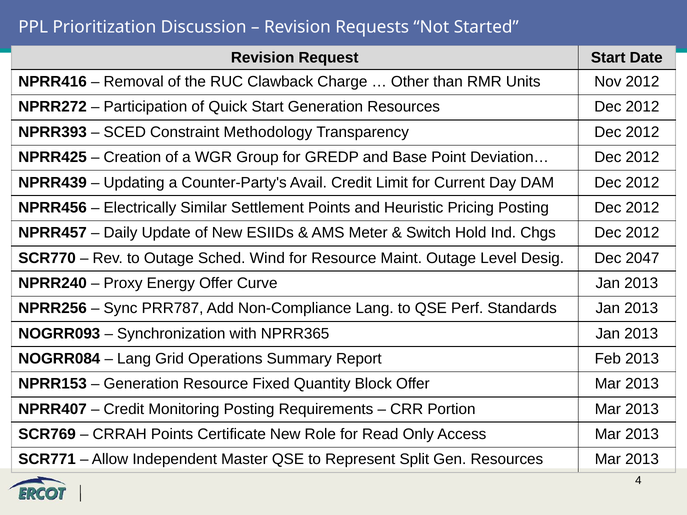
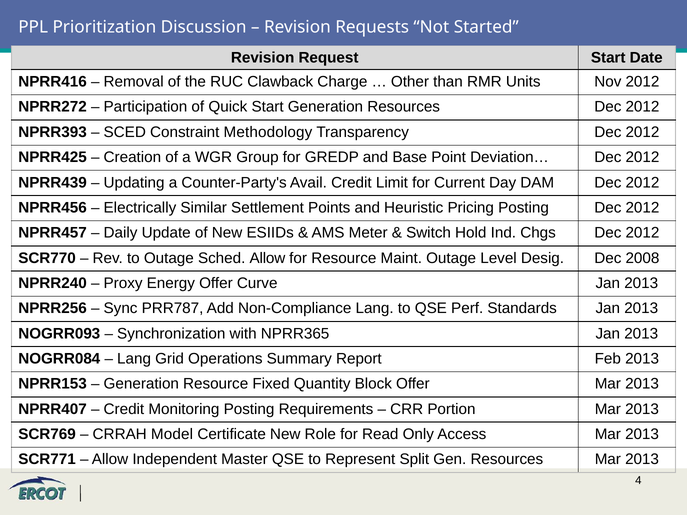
Sched Wind: Wind -> Allow (267, 258)
2047: 2047 -> 2008 (642, 258)
CRRAH Points: Points -> Model (172, 434)
